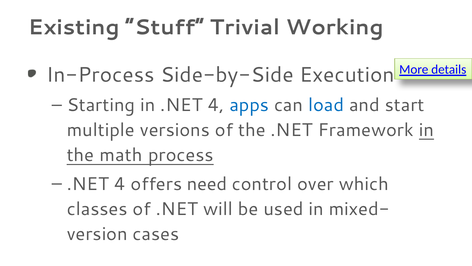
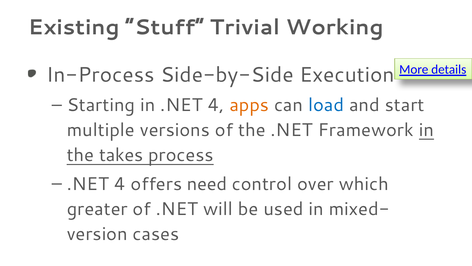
apps colour: blue -> orange (249, 105)
math: math -> takes (121, 155)
classes: classes -> greater (97, 209)
